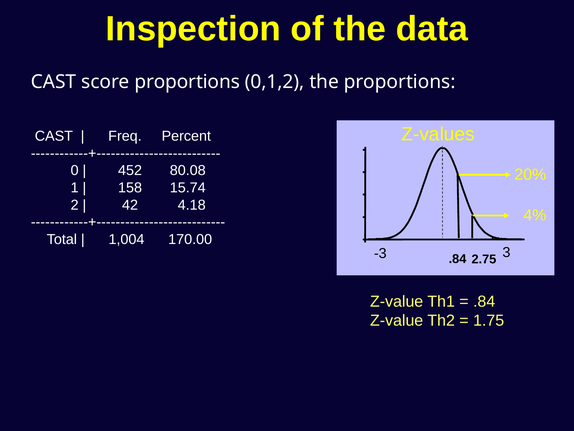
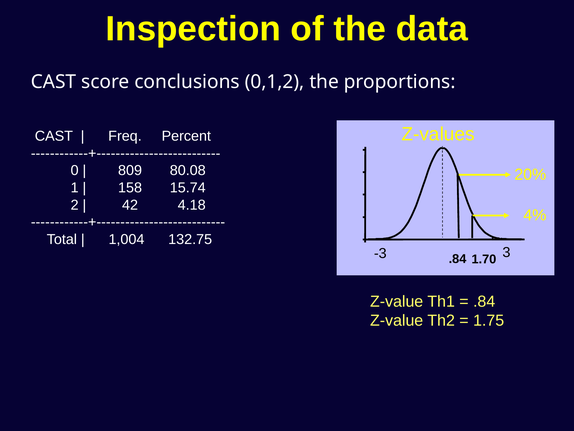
score proportions: proportions -> conclusions (187, 82)
452: 452 -> 809 (130, 170)
170.00: 170.00 -> 132.75 (190, 239)
2.75: 2.75 -> 1.70 (484, 259)
